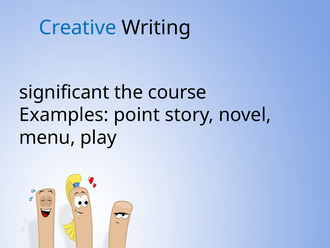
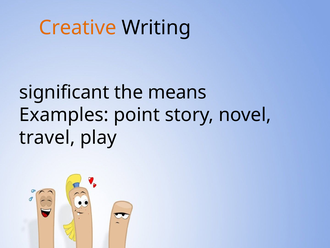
Creative colour: blue -> orange (78, 28)
course: course -> means (177, 92)
menu: menu -> travel (47, 137)
